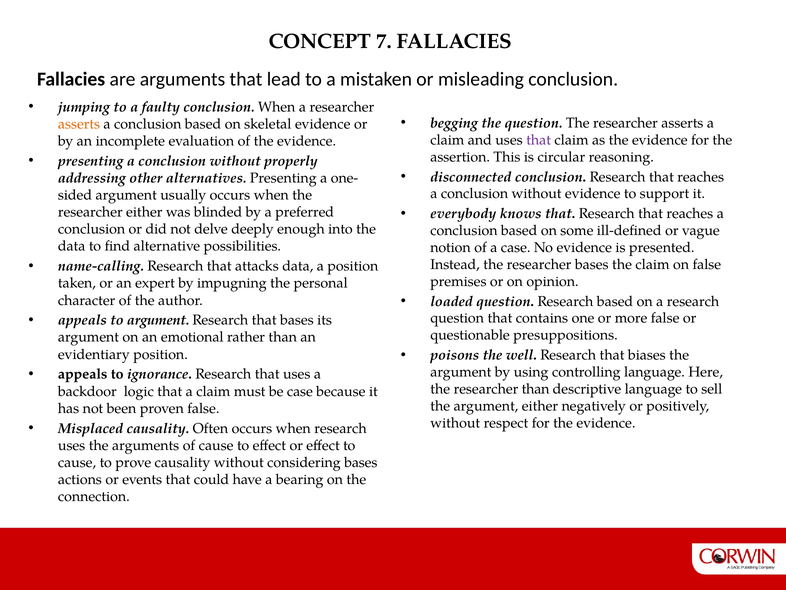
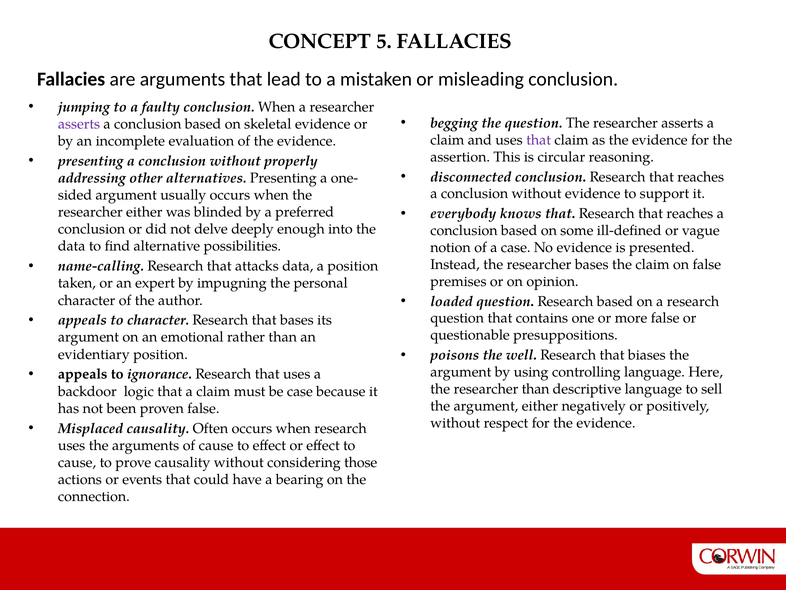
7: 7 -> 5 (384, 41)
asserts colour: orange -> purple (79, 124)
to argument: argument -> character (158, 320)
considering bases: bases -> those (361, 462)
